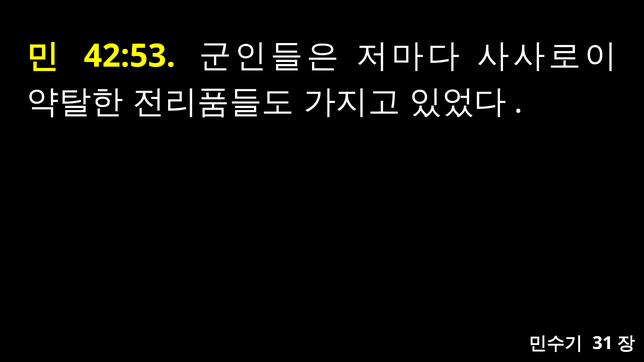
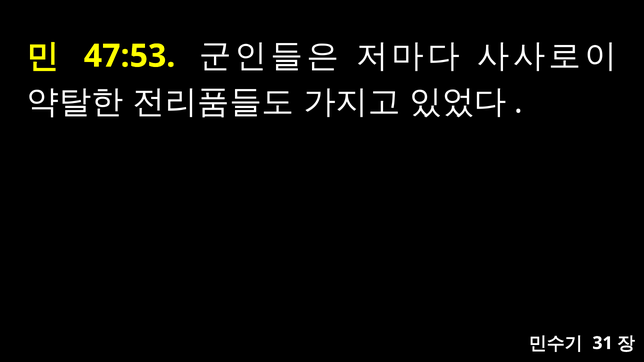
42:53: 42:53 -> 47:53 (130, 56)
